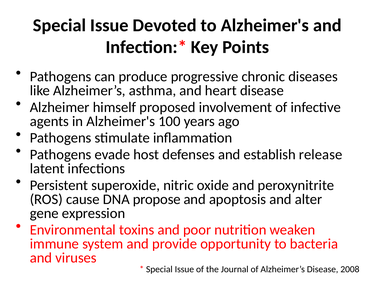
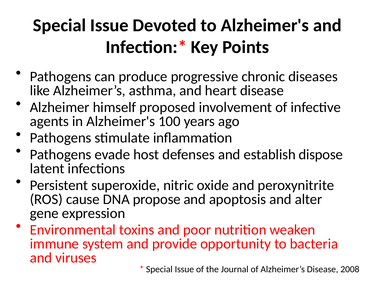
release: release -> dispose (321, 155)
